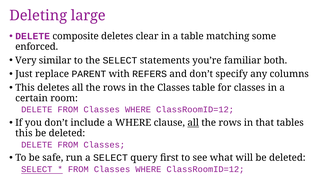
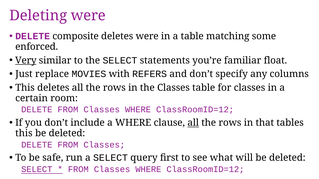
Deleting large: large -> were (88, 16)
deletes clear: clear -> were (147, 36)
Very underline: none -> present (26, 60)
both: both -> float (275, 60)
PARENT: PARENT -> MOVIES (89, 74)
